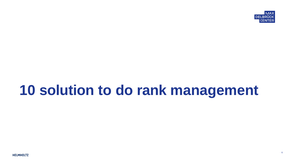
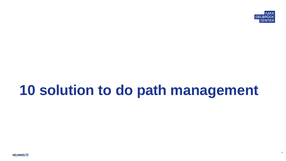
rank: rank -> path (152, 90)
